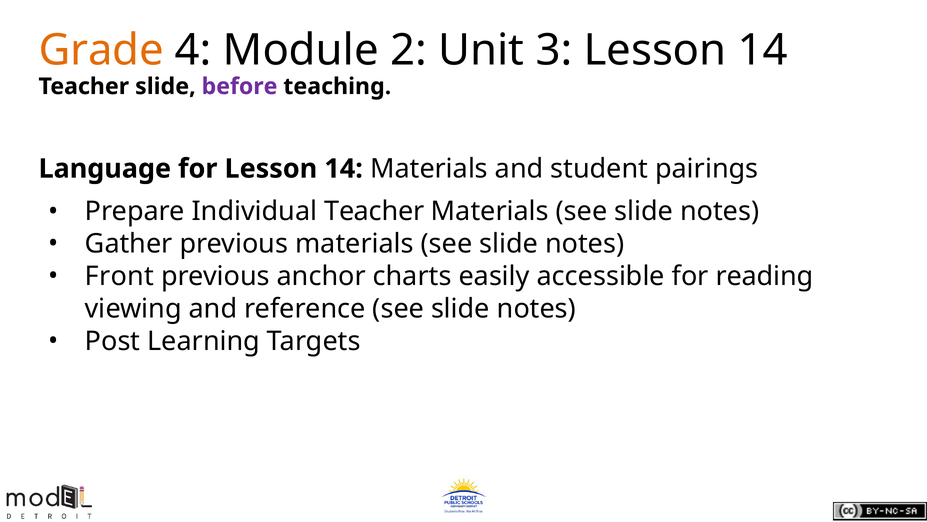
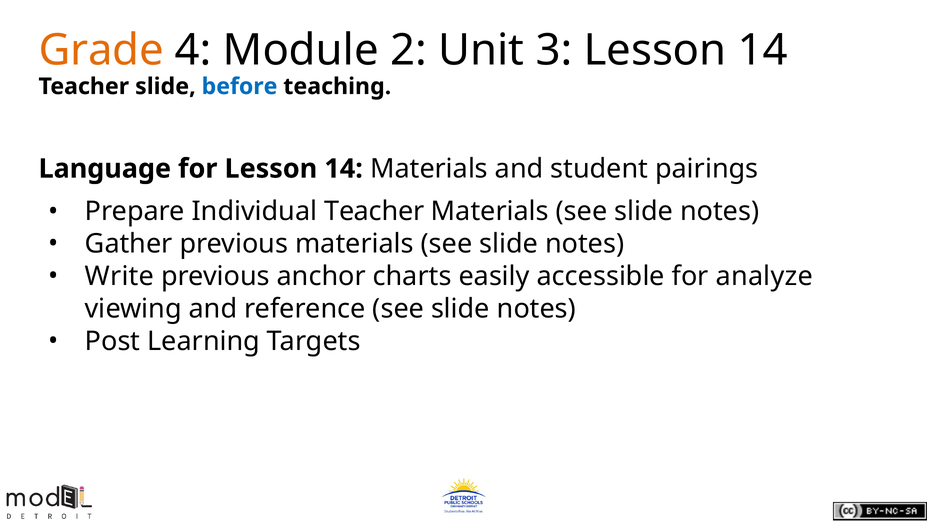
before colour: purple -> blue (240, 86)
Front: Front -> Write (119, 276)
reading: reading -> analyze (764, 276)
